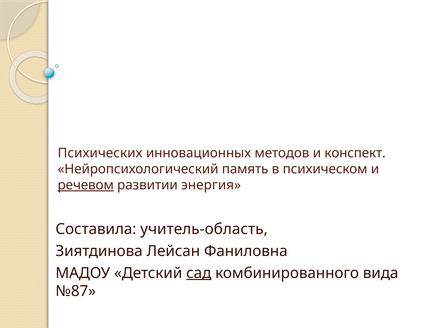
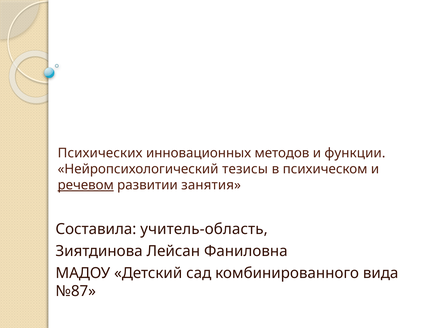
конспект: конспект -> функции (355, 153)
память: память -> тезисы (245, 169)
энергия: энергия -> занятия (211, 185)
сад underline: present -> none (199, 273)
